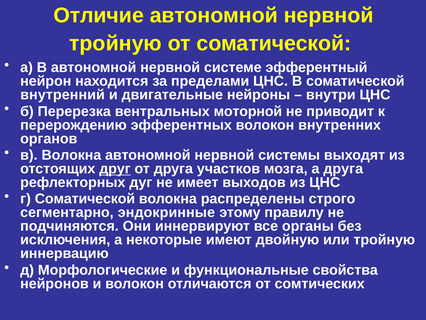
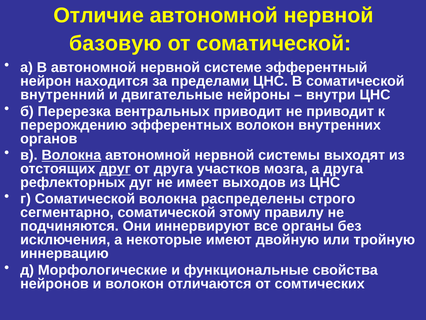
тройную: тройную -> базовую (115, 44)
вентральных моторной: моторной -> приводит (248, 111)
Волокна underline: none -> present (71, 155)
сегментарно эндокринные: эндокринные -> соматической (167, 212)
